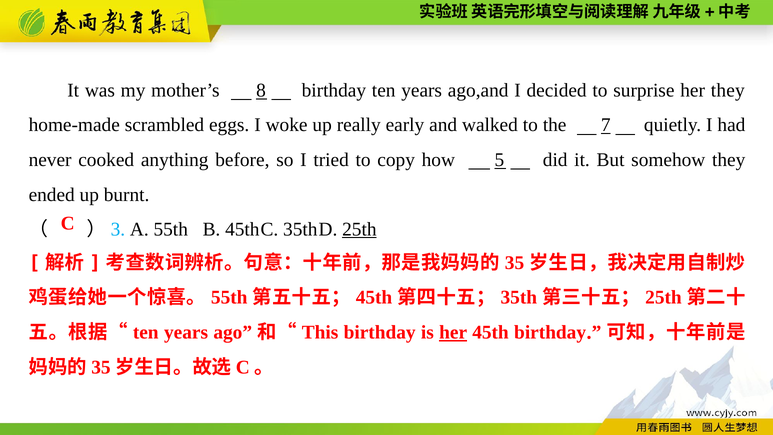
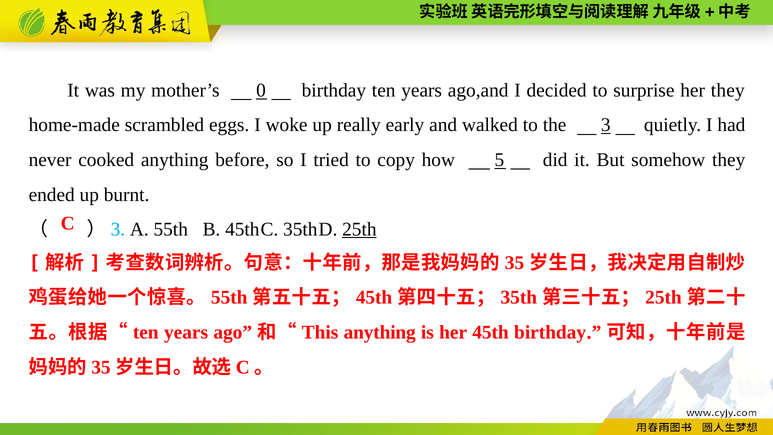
8: 8 -> 0 (261, 90)
7: 7 -> 3 (606, 125)
birthday: birthday -> anything (380, 332)
her underline: present -> none (453, 332)
